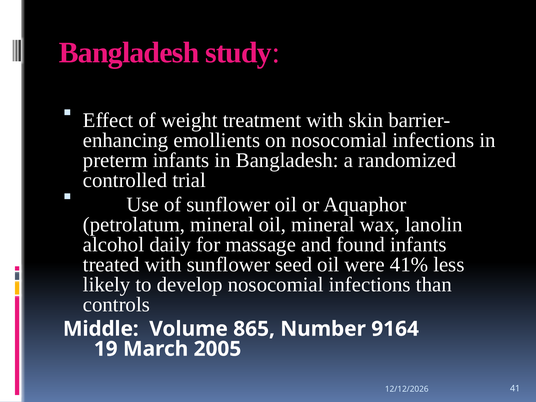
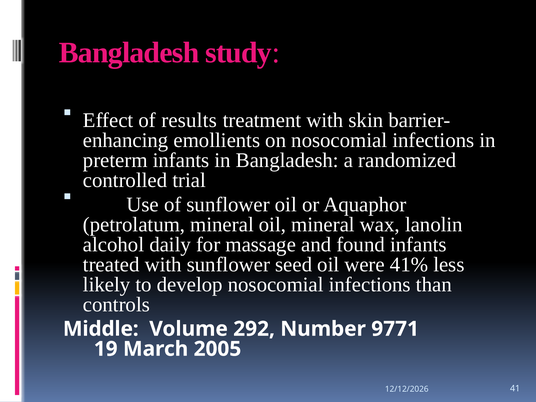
weight: weight -> results (189, 120)
865: 865 -> 292 (254, 329)
9164: 9164 -> 9771 (395, 329)
